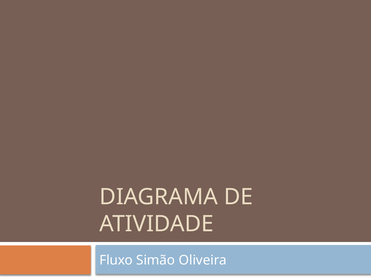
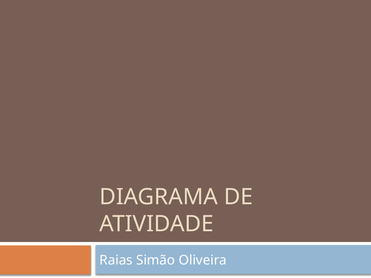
Fluxo: Fluxo -> Raias (116, 260)
